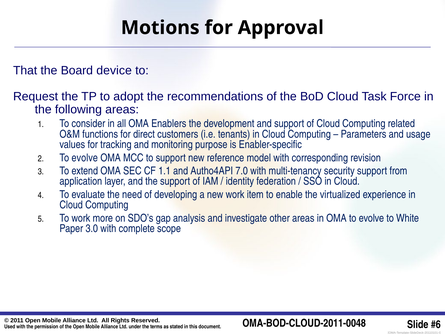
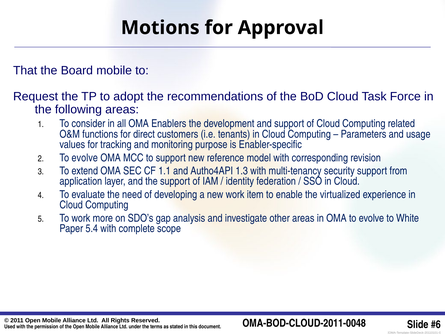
Board device: device -> mobile (114, 70)
7.0: 7.0 -> 1.3 (242, 171)
3.0: 3.0 -> 5.4 (92, 228)
